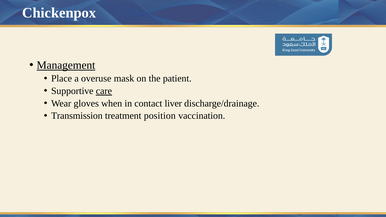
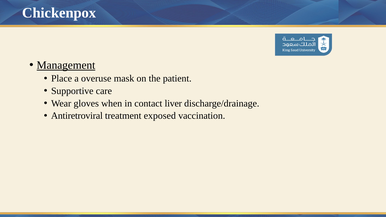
care underline: present -> none (104, 91)
Transmission: Transmission -> Antiretroviral (77, 116)
position: position -> exposed (160, 116)
